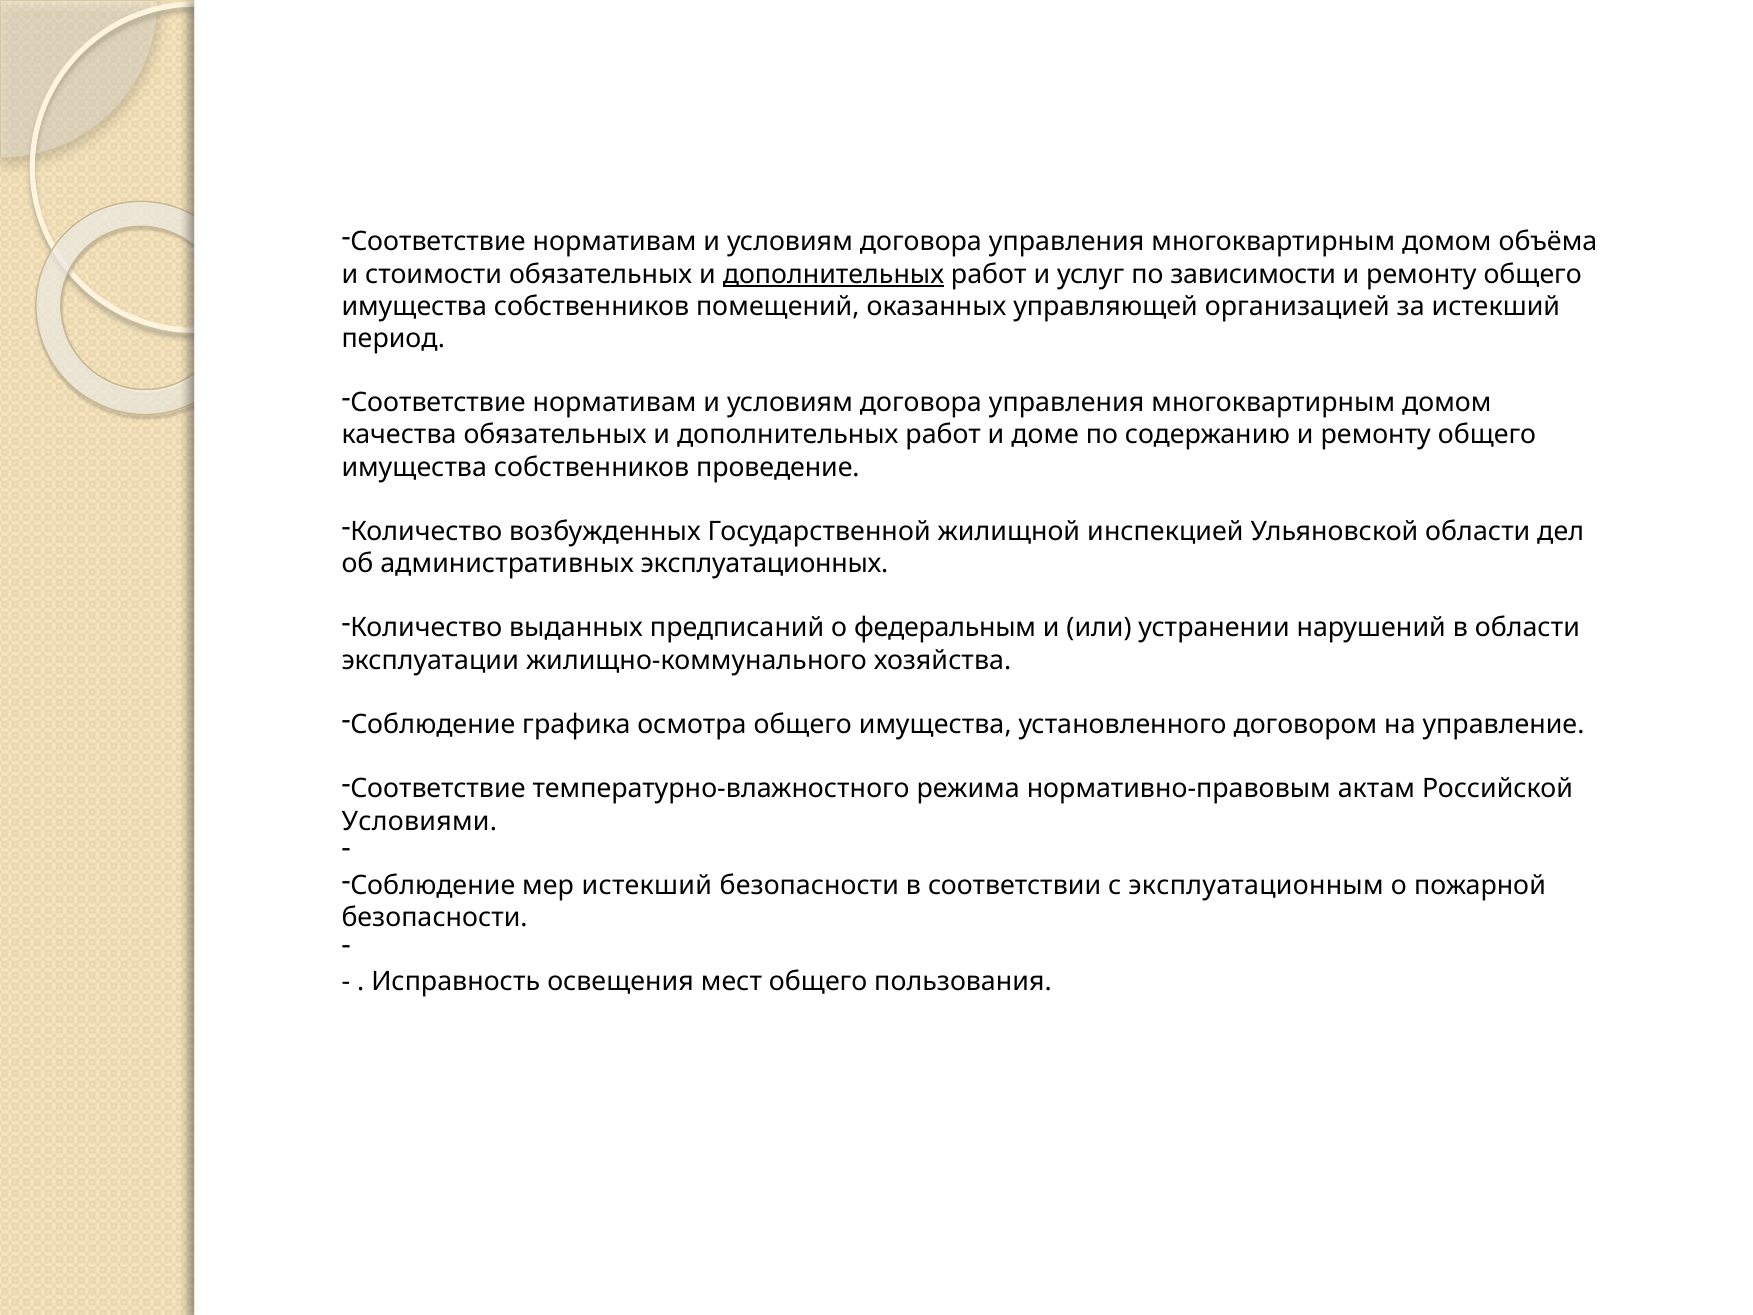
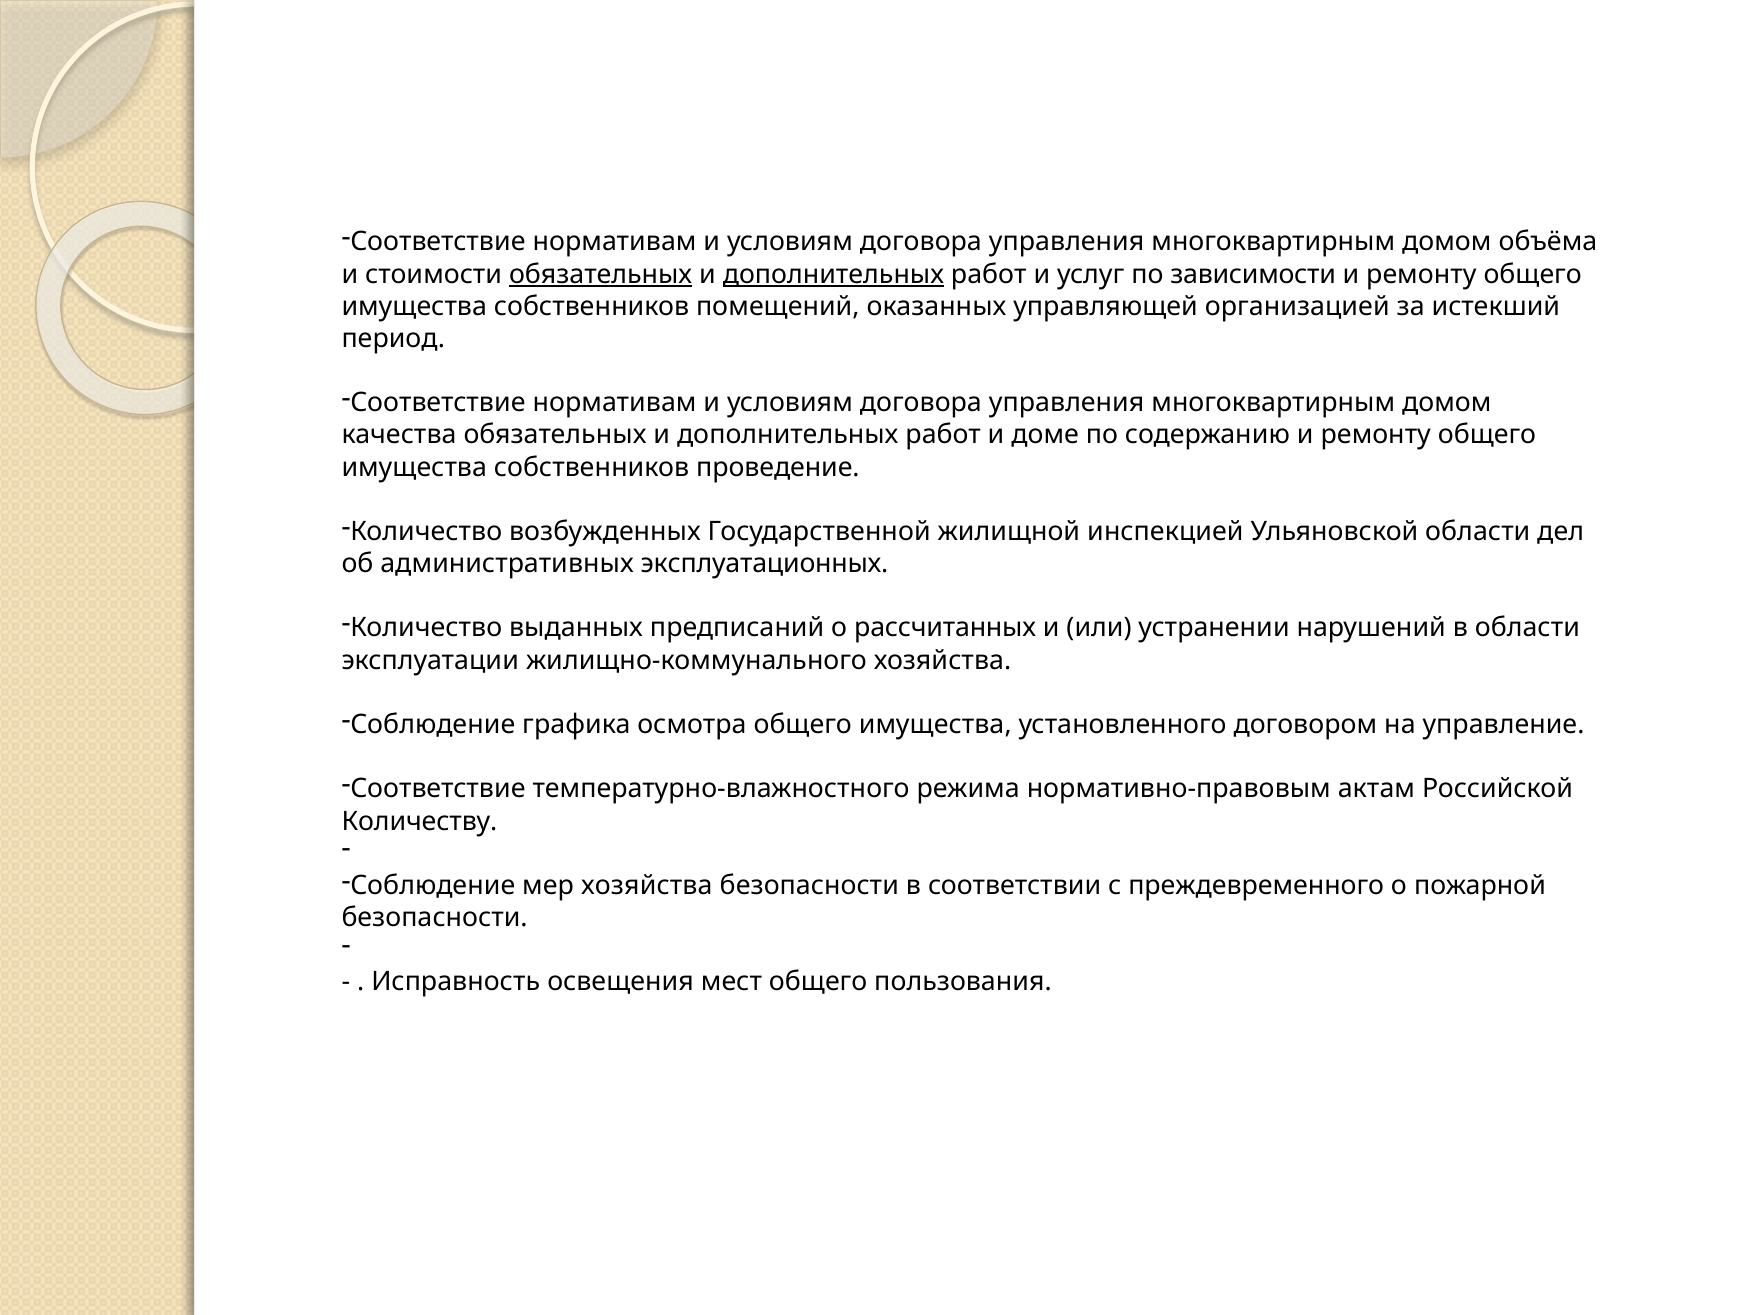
обязательных underline: none -> present (601, 274)
федеральным: федеральным -> рассчитанных (945, 628)
Условиями: Условиями -> Количеству (419, 821)
мер истекший: истекший -> хозяйства (647, 885)
эксплуатационным: эксплуатационным -> преждевременного (1256, 885)
